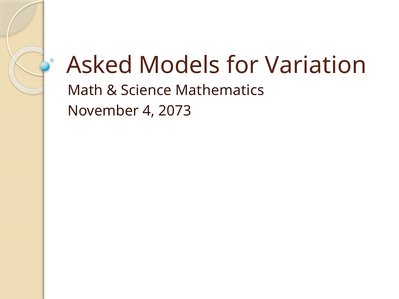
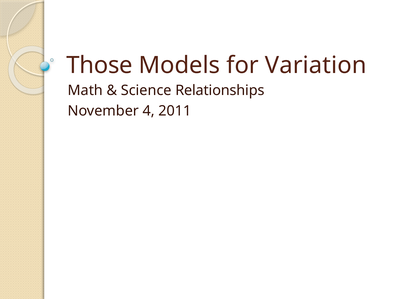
Asked: Asked -> Those (100, 65)
Mathematics: Mathematics -> Relationships (220, 90)
2073: 2073 -> 2011 (175, 111)
